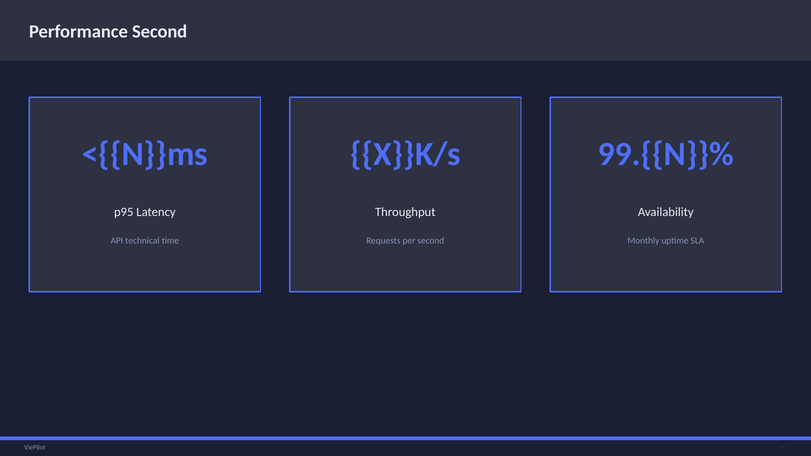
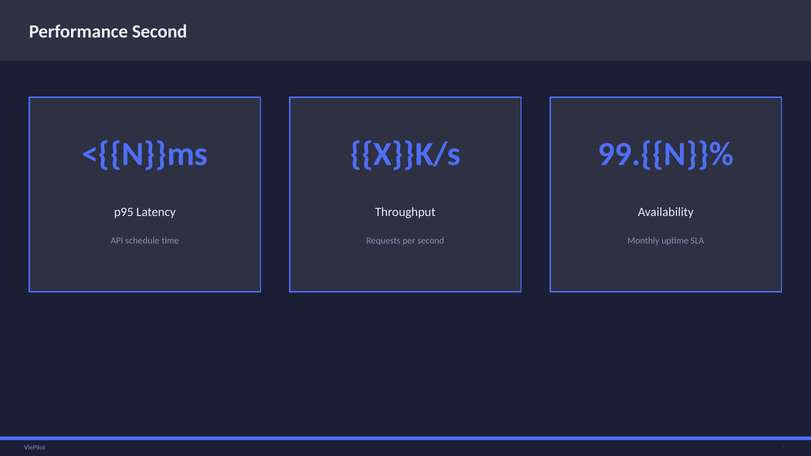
technical: technical -> schedule (142, 241)
